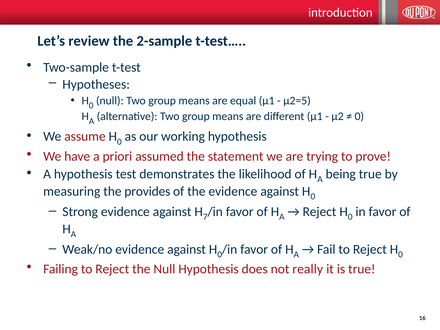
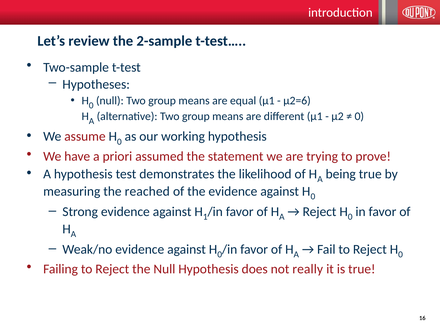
µ2=5: µ2=5 -> µ2=6 (297, 101)
provides: provides -> reached (147, 191)
7: 7 -> 1 (205, 217)
